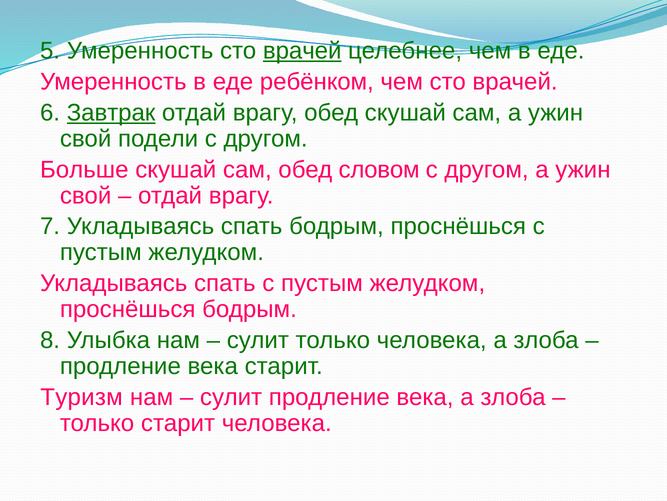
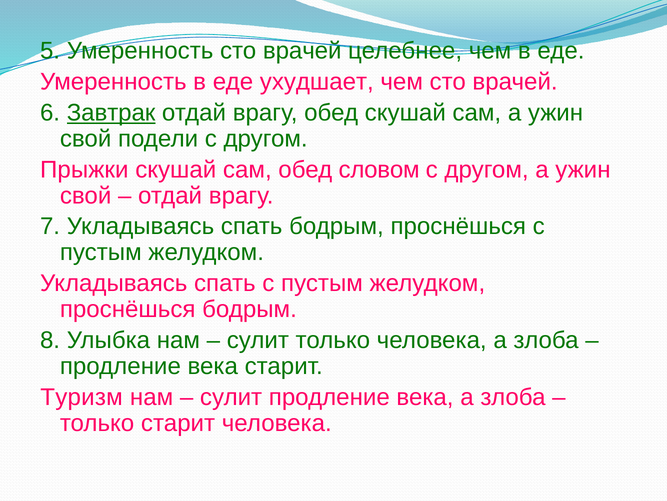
врачей underline: present -> none (302, 51)
ребёнком: ребёнком -> ухудшает (317, 82)
Больше: Больше -> Прыжки (84, 169)
